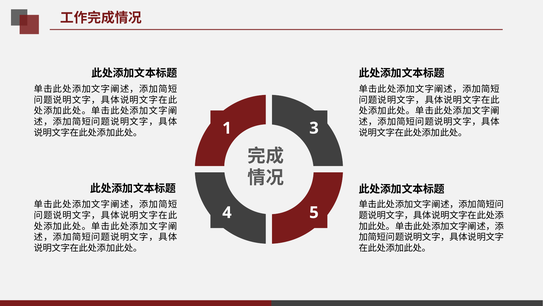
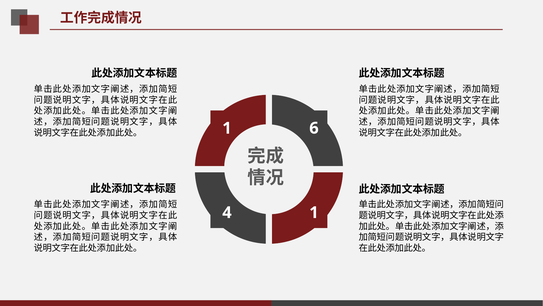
3: 3 -> 6 (314, 128)
4 5: 5 -> 1 (314, 213)
